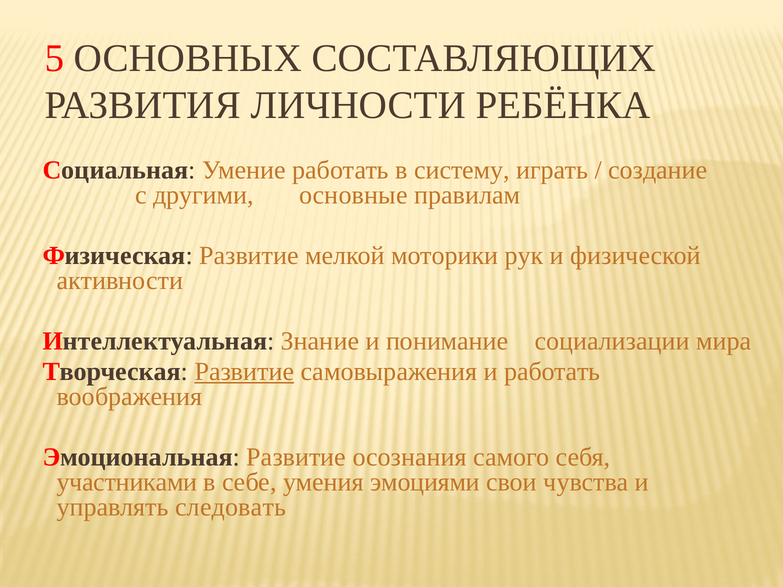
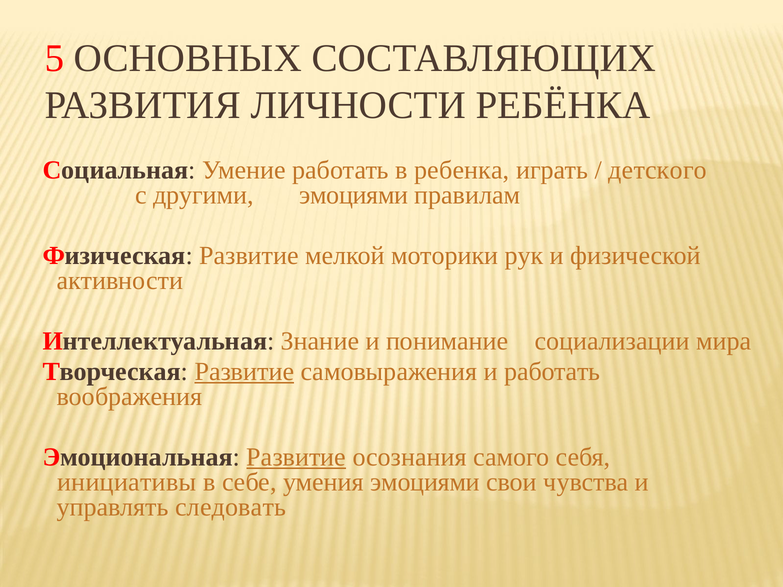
систему: систему -> ребенка (462, 170)
создание: создание -> детского (658, 170)
другими основные: основные -> эмоциями (354, 195)
Развитие underline: none -> present (296, 457)
участниками: участниками -> инициативы (127, 482)
